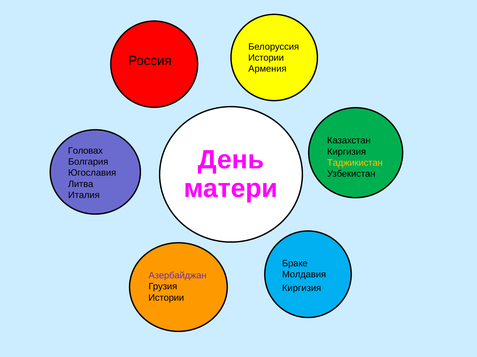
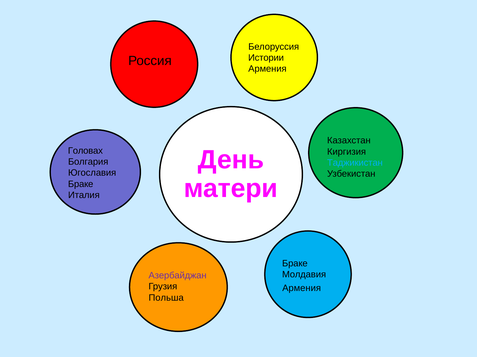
Таджикистан colour: yellow -> light blue (355, 163)
Литва: Литва -> Браке (81, 184)
Киргизия: Киргизия -> Армения (302, 289)
Истории: Истории -> Польша (166, 298)
